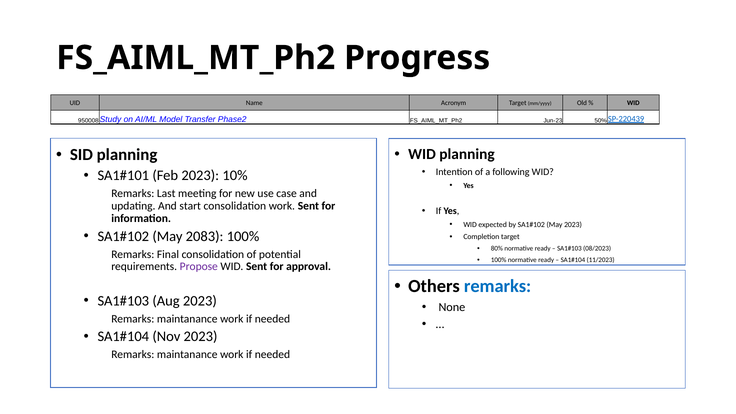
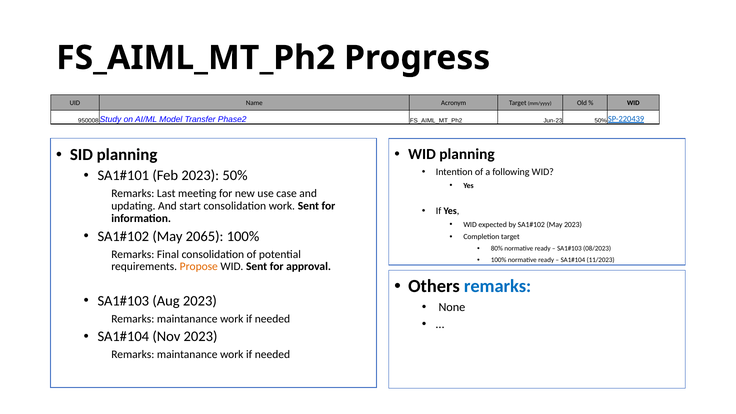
2023 10%: 10% -> 50% (235, 176)
2083: 2083 -> 2065 (205, 236)
Propose colour: purple -> orange (199, 267)
